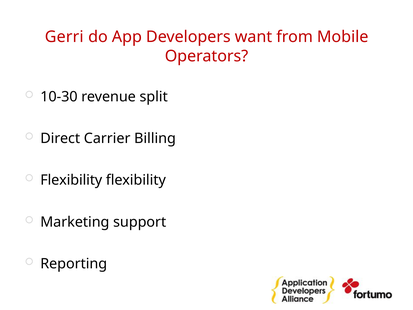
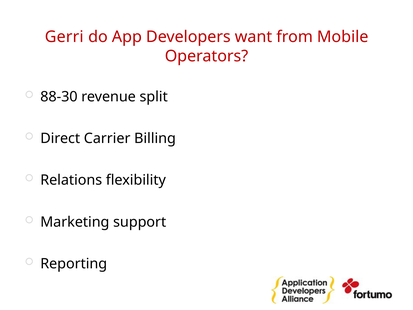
10-30: 10-30 -> 88-30 (59, 97)
Flexibility: Flexibility -> Relations (71, 180)
